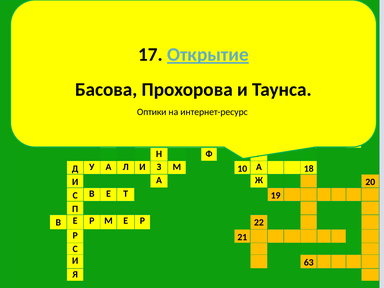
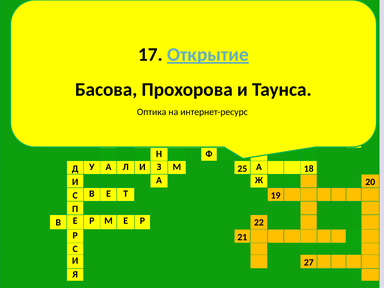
Оптики: Оптики -> Оптика (152, 112)
10: 10 -> 25 (242, 169)
63: 63 -> 27 (309, 262)
